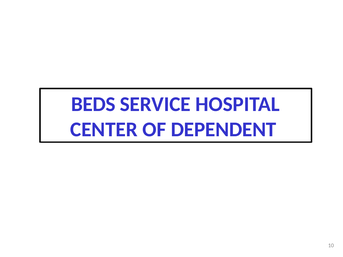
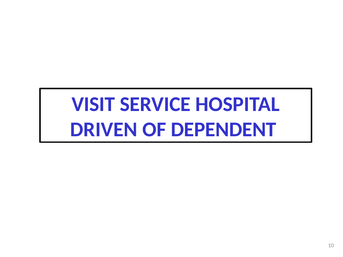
BEDS: BEDS -> VISIT (93, 104)
CENTER: CENTER -> DRIVEN (104, 130)
